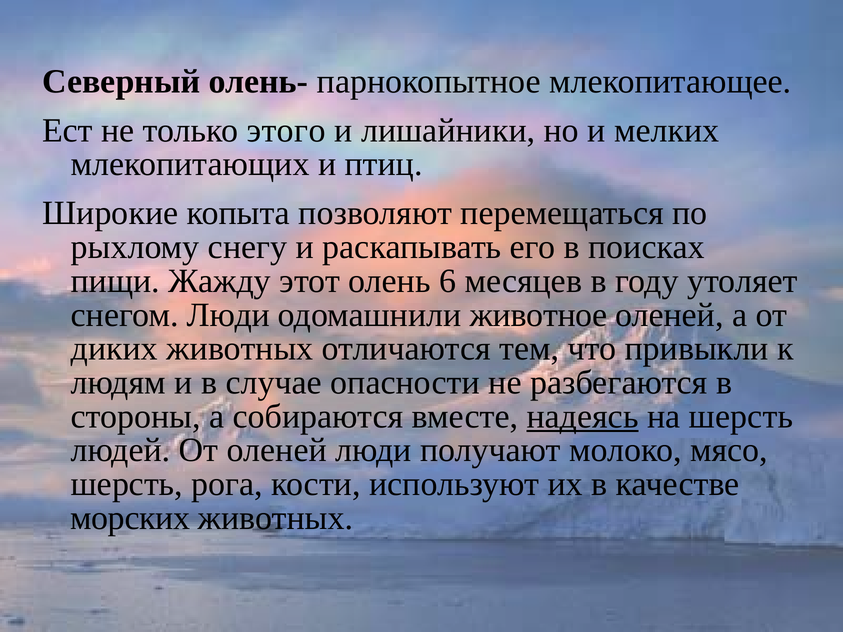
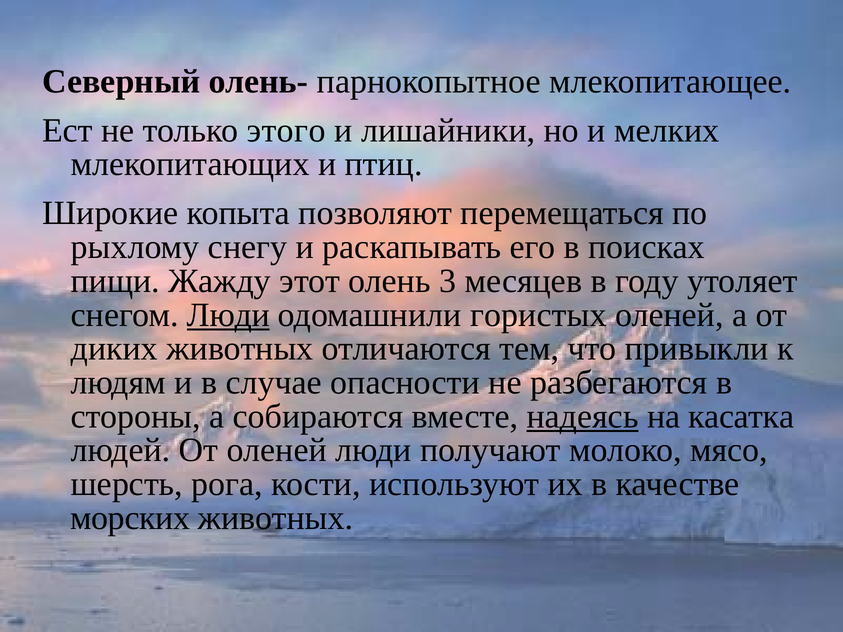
6: 6 -> 3 (448, 281)
Люди underline: none -> present (228, 315)
животное: животное -> гористых (538, 315)
на шерсть: шерсть -> касатка (741, 417)
